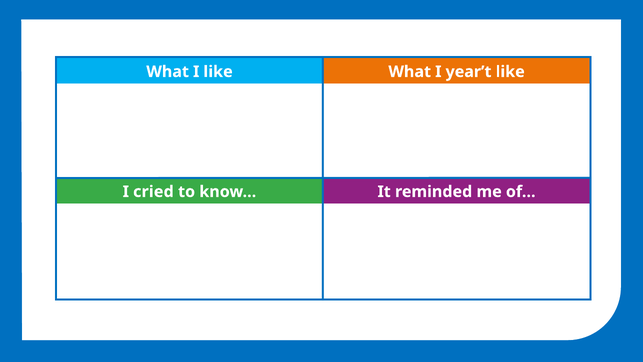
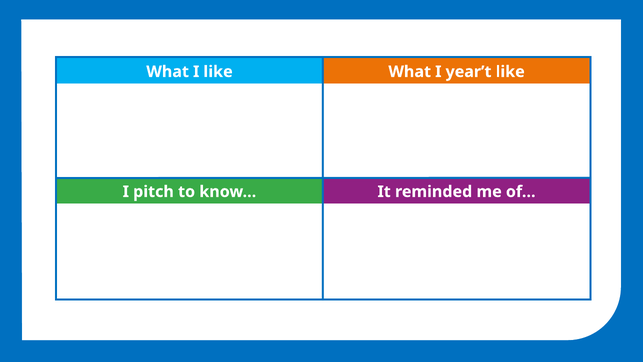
cried: cried -> pitch (153, 192)
